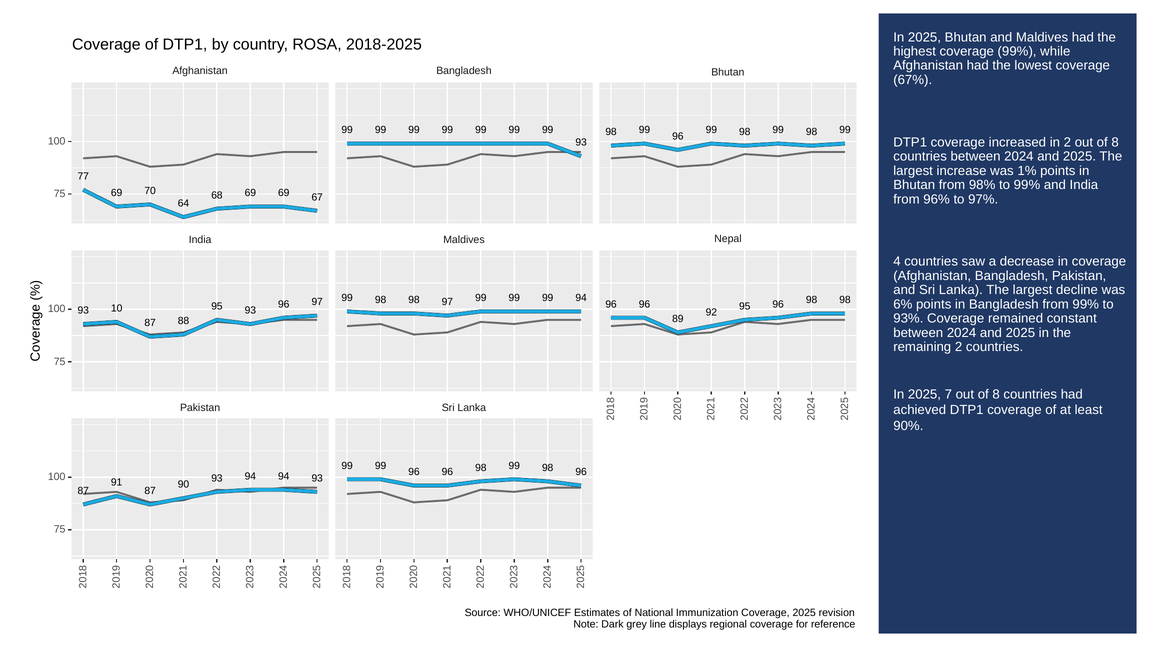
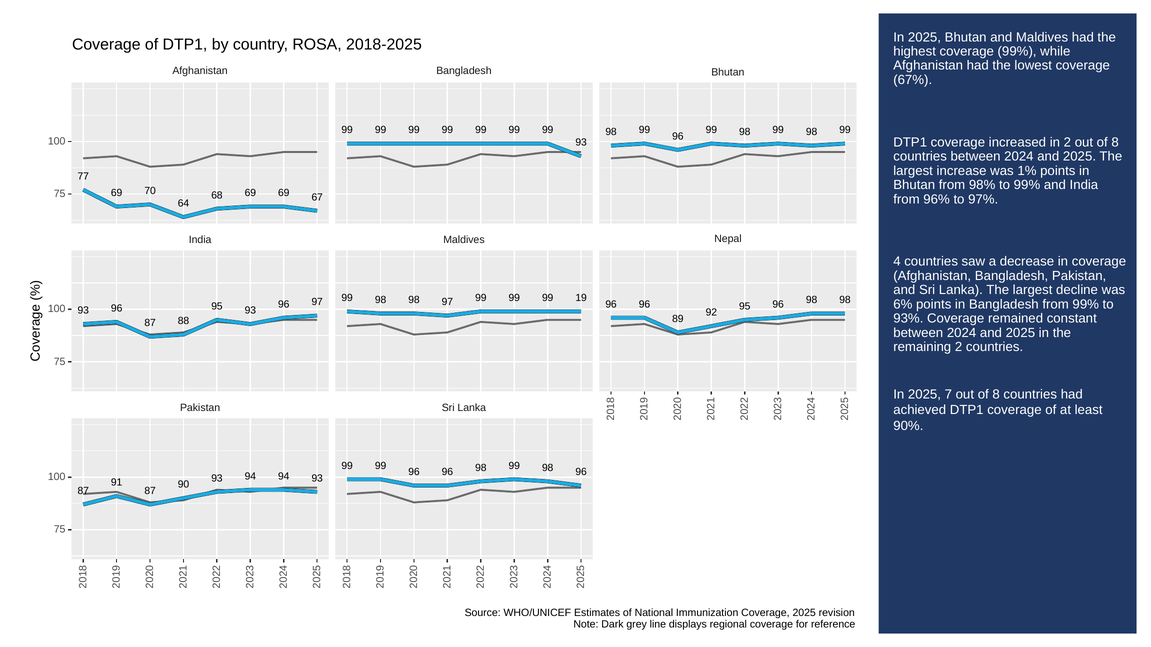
99 94: 94 -> 19 (581, 298)
10: 10 -> 96 (117, 309)
